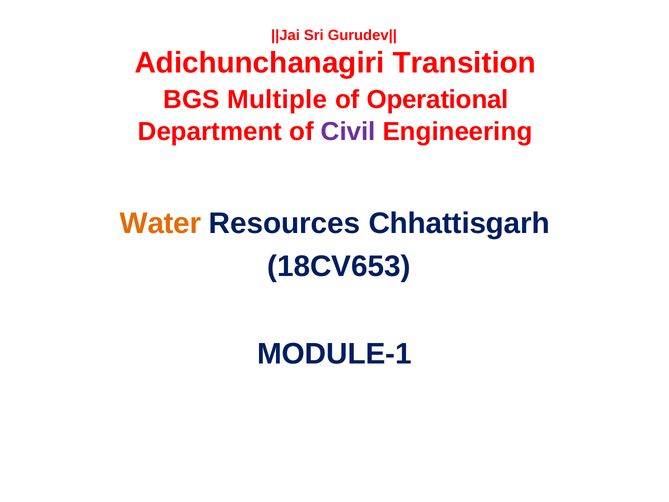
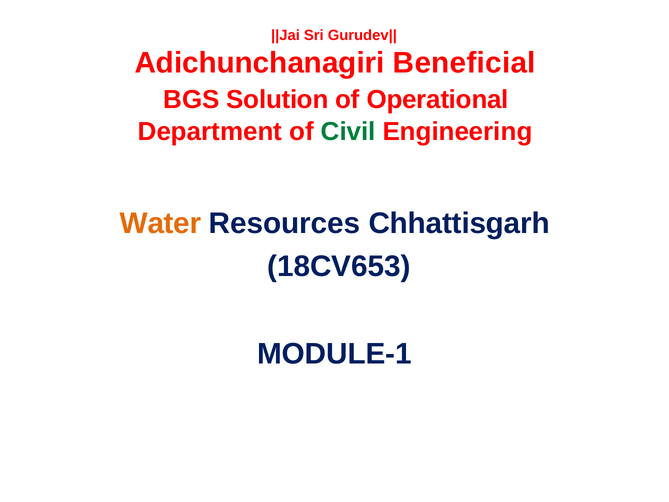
Transition: Transition -> Beneficial (464, 63)
Multiple: Multiple -> Solution (277, 100)
Civil colour: purple -> green (348, 132)
